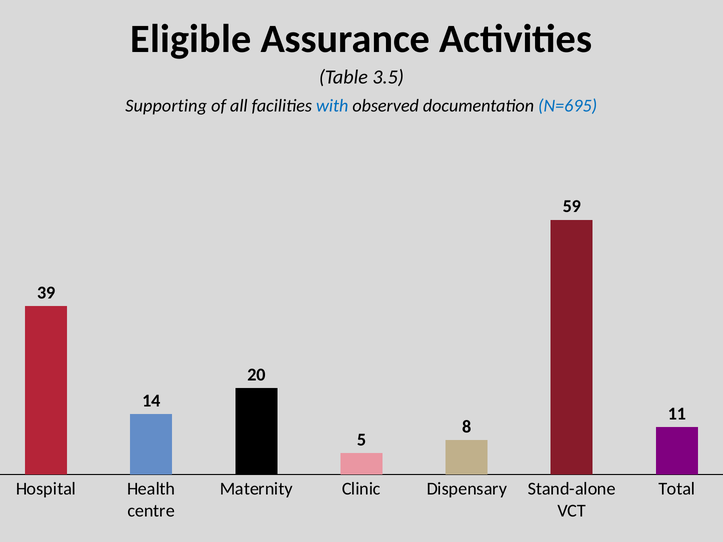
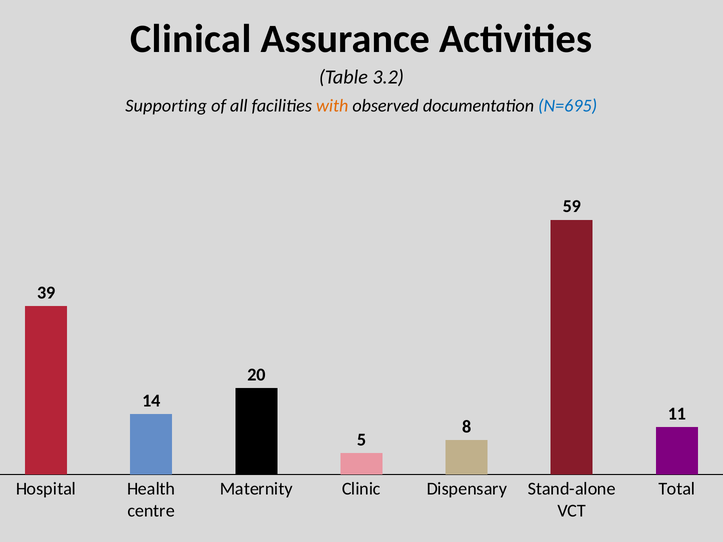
Eligible: Eligible -> Clinical (191, 39)
3.5: 3.5 -> 3.2 (388, 77)
with colour: blue -> orange (332, 106)
